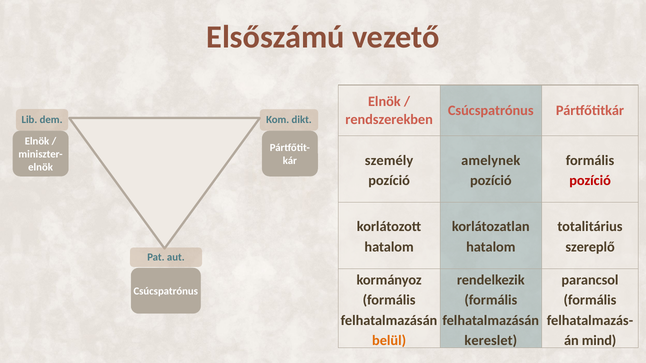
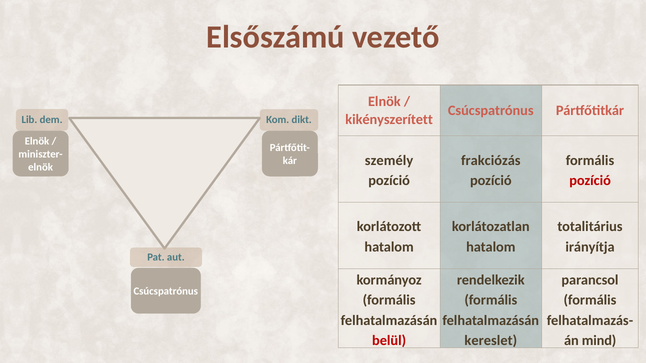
rendszerekben: rendszerekben -> kikényszerített (389, 119)
amelynek: amelynek -> frakciózás (491, 161)
szereplő: szereplő -> irányítja (590, 247)
belül colour: orange -> red (389, 341)
